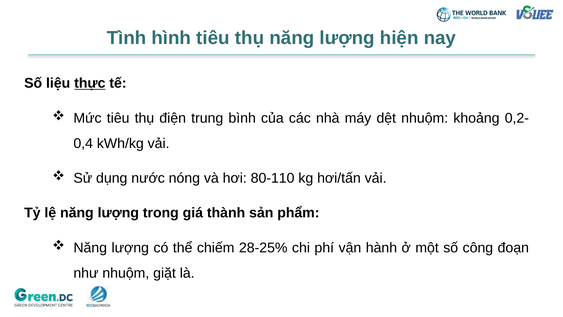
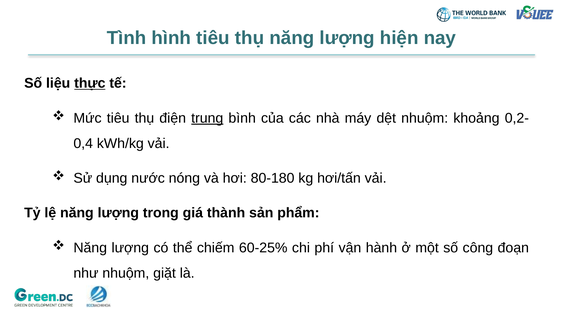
trung underline: none -> present (207, 118)
80-110: 80-110 -> 80-180 (273, 178)
28-25%: 28-25% -> 60-25% (263, 247)
